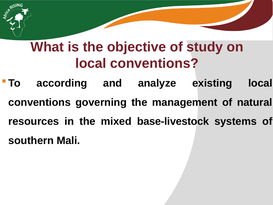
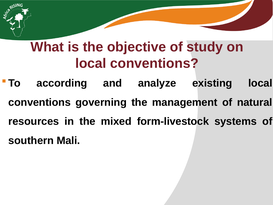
base-livestock: base-livestock -> form-livestock (173, 121)
